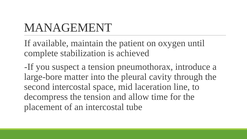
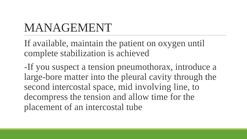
laceration: laceration -> involving (153, 87)
